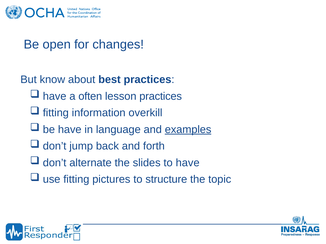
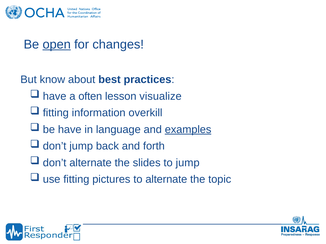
open underline: none -> present (57, 45)
lesson practices: practices -> visualize (161, 96)
to have: have -> jump (188, 163)
to structure: structure -> alternate (166, 180)
